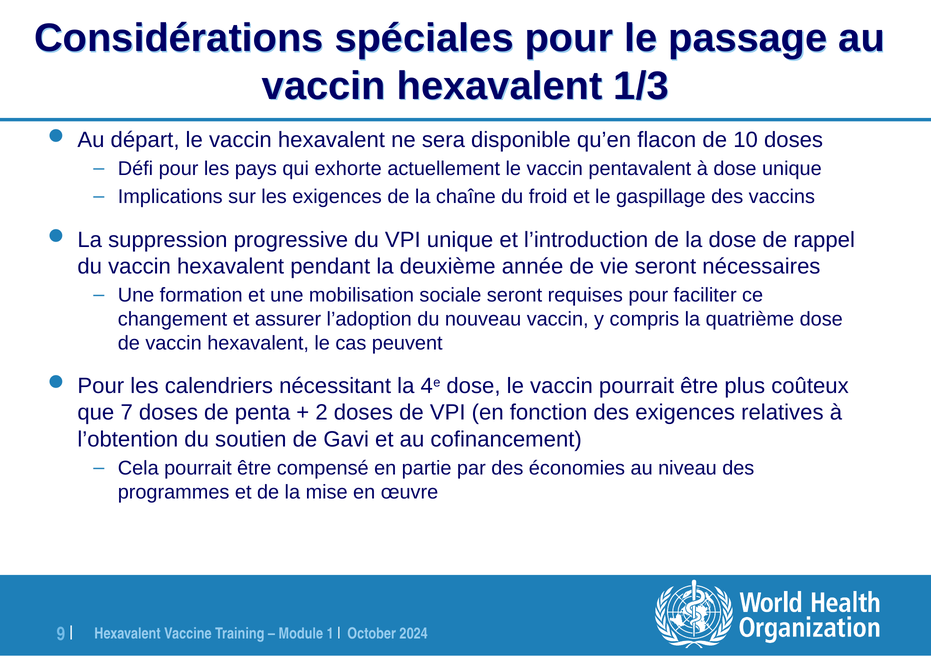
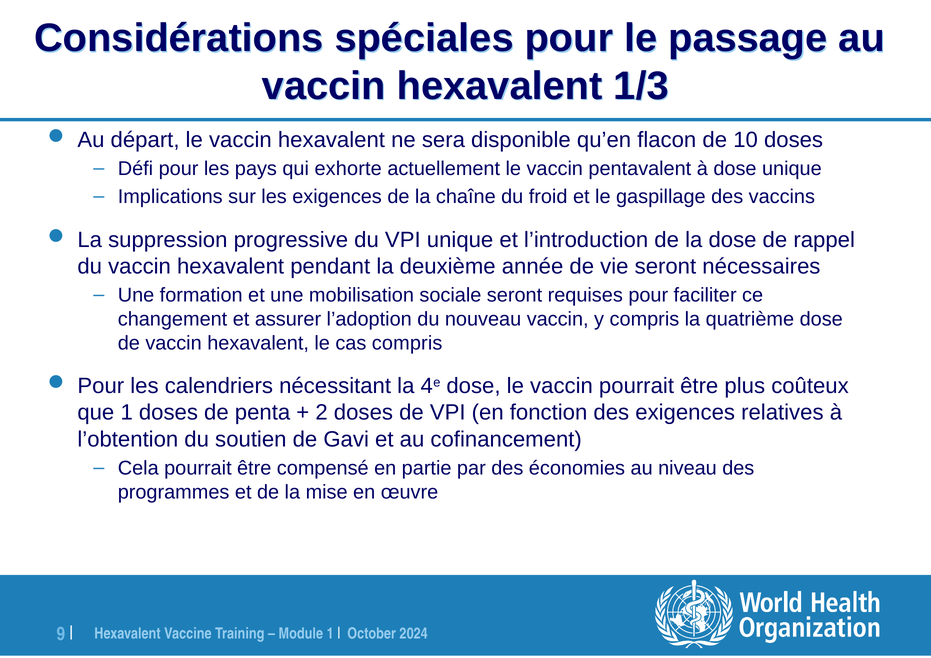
cas peuvent: peuvent -> compris (407, 343)
que 7: 7 -> 1 (127, 413)
